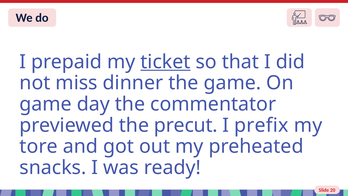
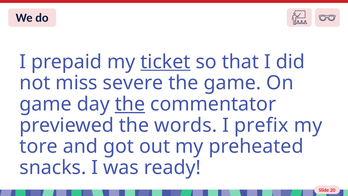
dinner: dinner -> severe (133, 83)
the underline: none -> present (130, 104)
precut: precut -> words (186, 125)
